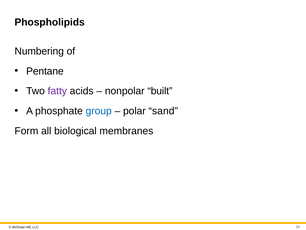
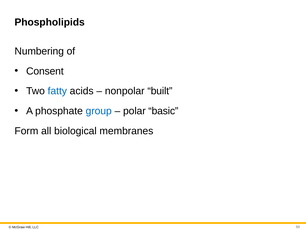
Pentane: Pentane -> Consent (45, 71)
fatty colour: purple -> blue (57, 91)
sand: sand -> basic (163, 111)
